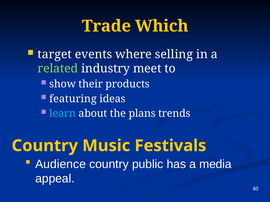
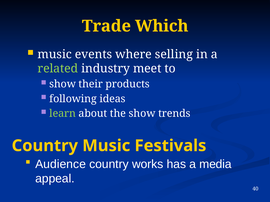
target: target -> music (55, 54)
featuring: featuring -> following (73, 99)
learn colour: light blue -> light green (63, 114)
the plans: plans -> show (142, 114)
public: public -> works (148, 165)
